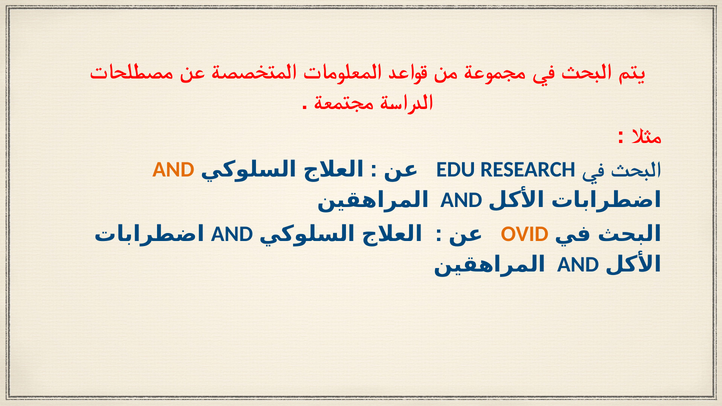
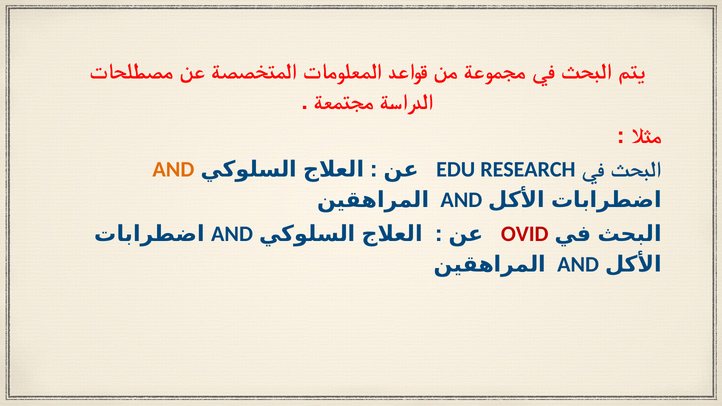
OVID colour: orange -> red (525, 234)
